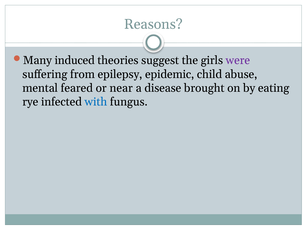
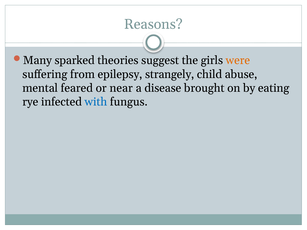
induced: induced -> sparked (75, 60)
were colour: purple -> orange (238, 60)
epidemic: epidemic -> strangely (170, 74)
